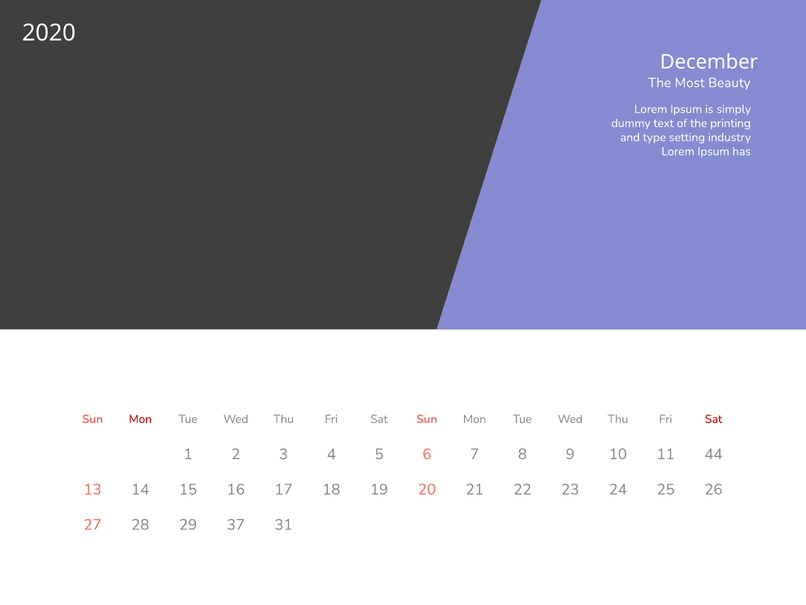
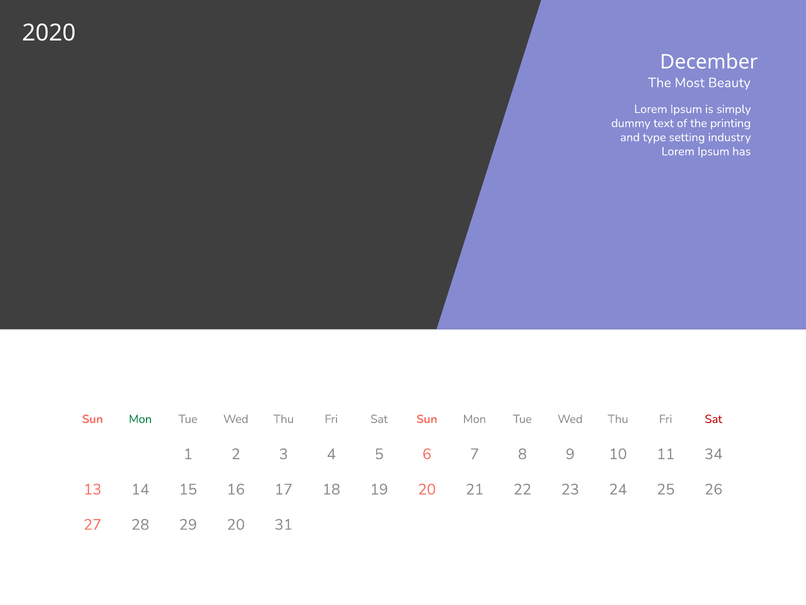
Mon colour: red -> green (140, 419)
44: 44 -> 34 (714, 454)
29 37: 37 -> 20 (236, 524)
